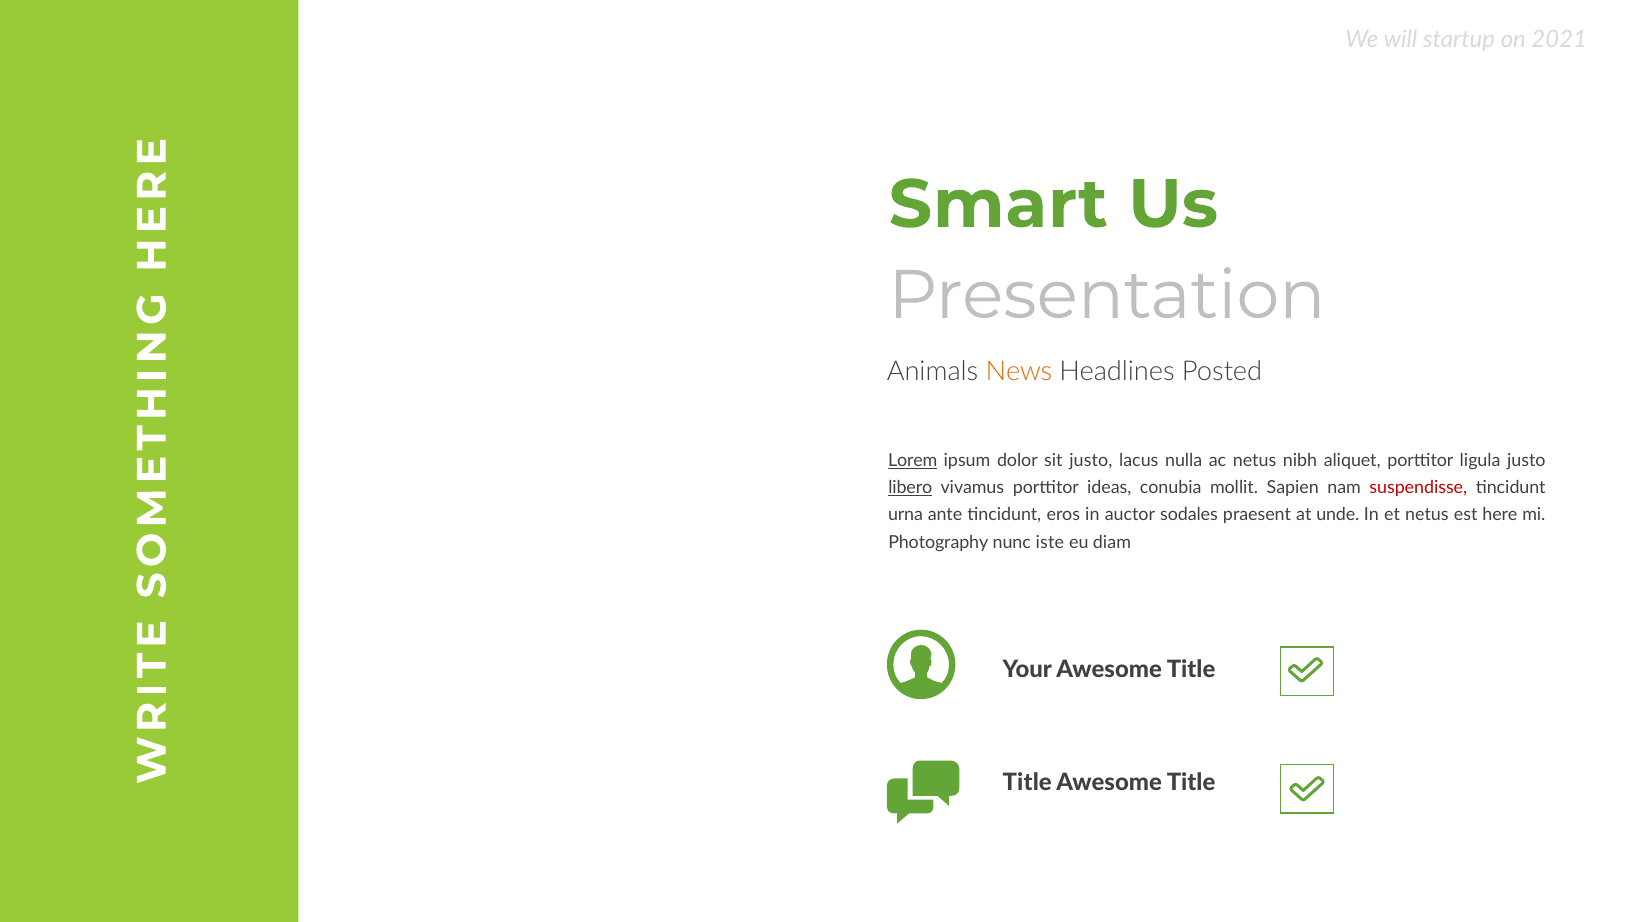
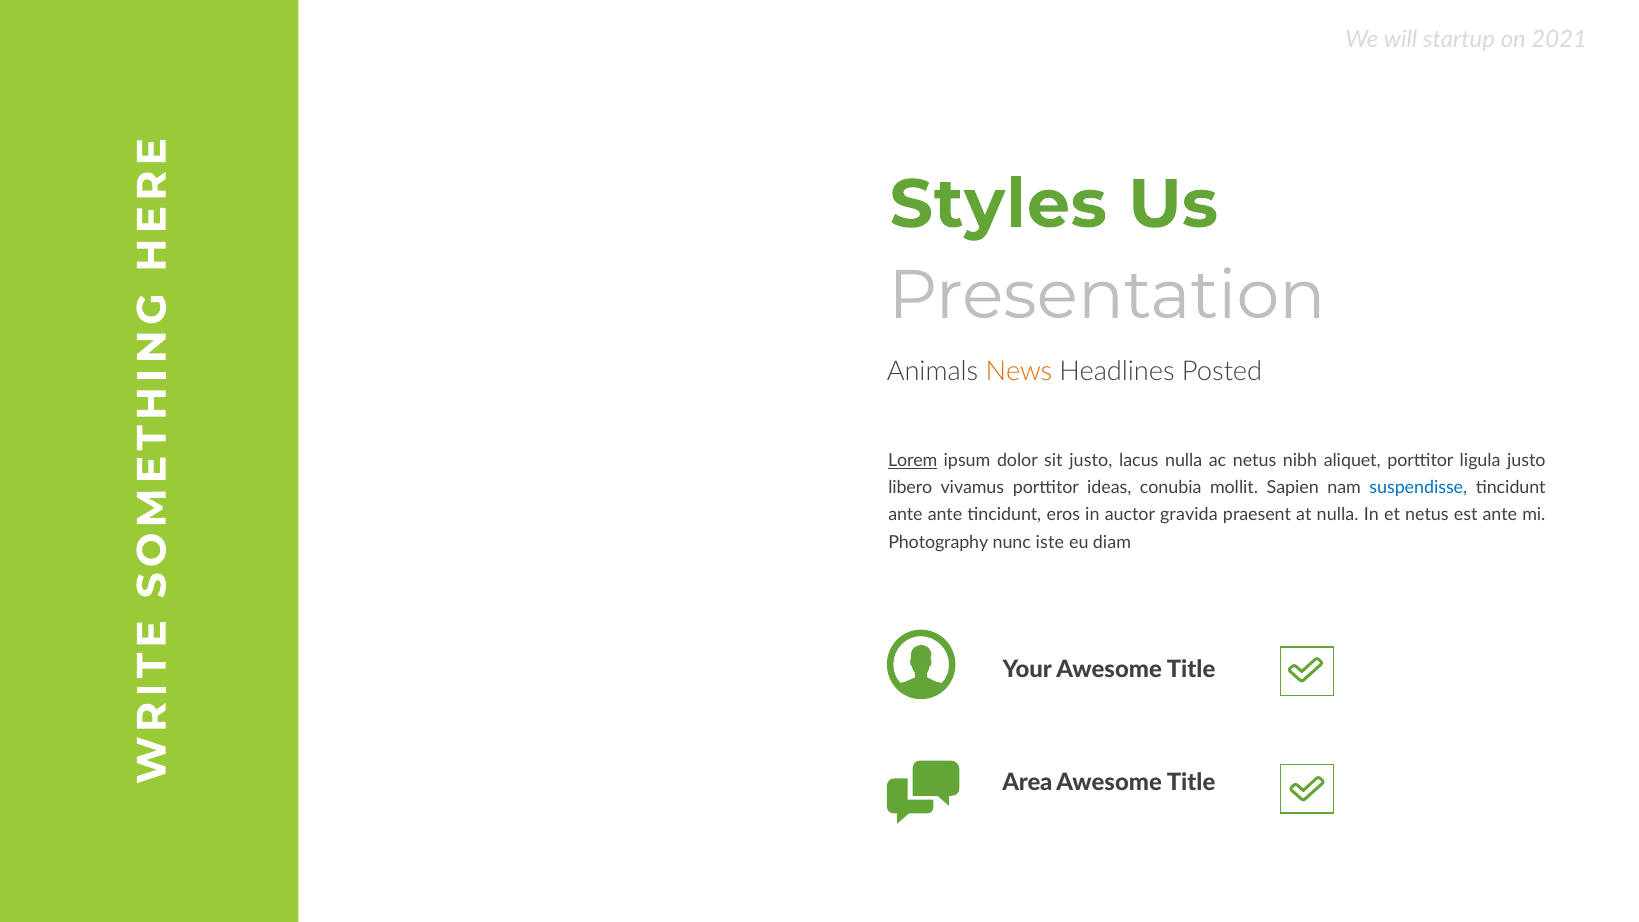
Smart: Smart -> Styles (998, 204)
libero underline: present -> none (910, 488)
suspendisse colour: red -> blue (1418, 488)
urna: urna -> ante (905, 515)
sodales: sodales -> gravida (1189, 515)
at unde: unde -> nulla (1338, 515)
est here: here -> ante (1500, 515)
Title: Title -> Area (1027, 783)
